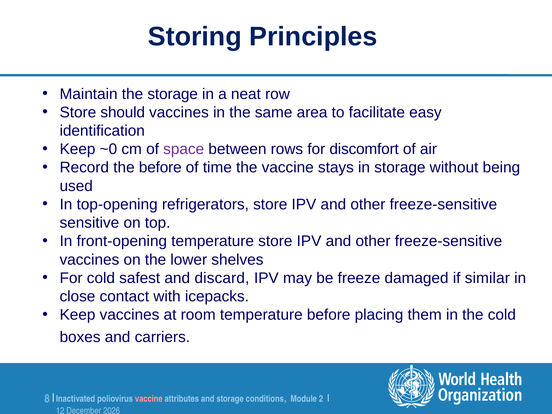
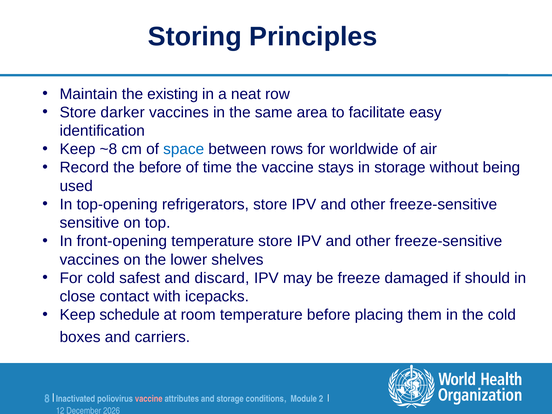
the storage: storage -> existing (173, 94)
should: should -> darker (123, 112)
~0: ~0 -> ~8 (108, 149)
space colour: purple -> blue (184, 149)
discomfort: discomfort -> worldwide (364, 149)
similar: similar -> should (487, 278)
Keep vaccines: vaccines -> schedule (130, 315)
